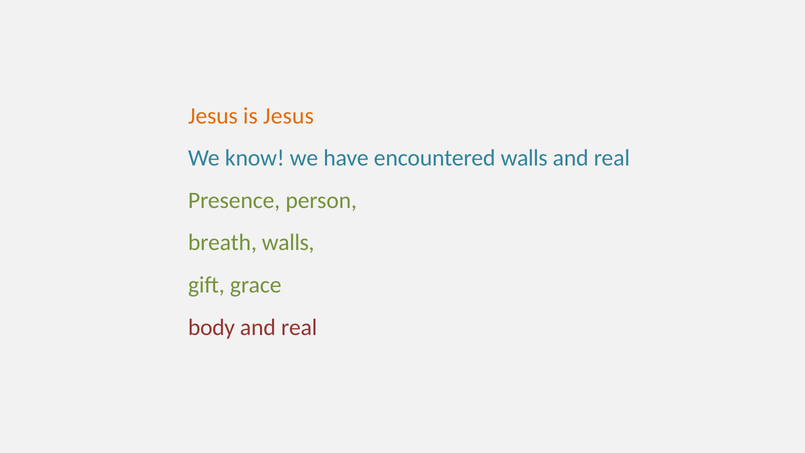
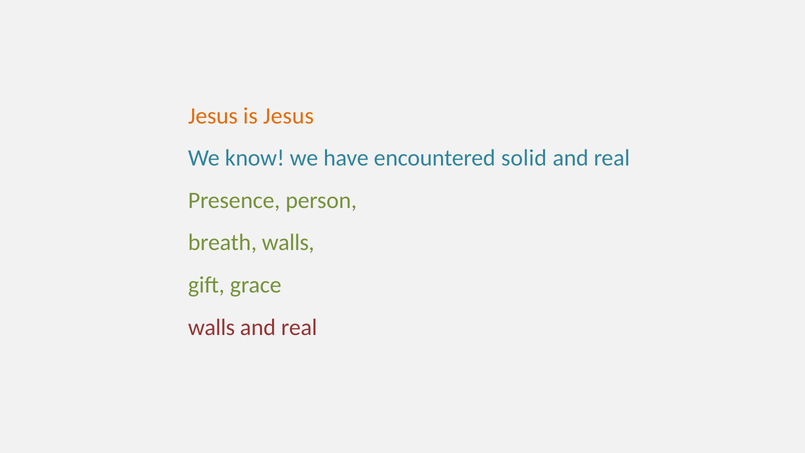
encountered walls: walls -> solid (524, 158)
body: body -> walls (212, 327)
